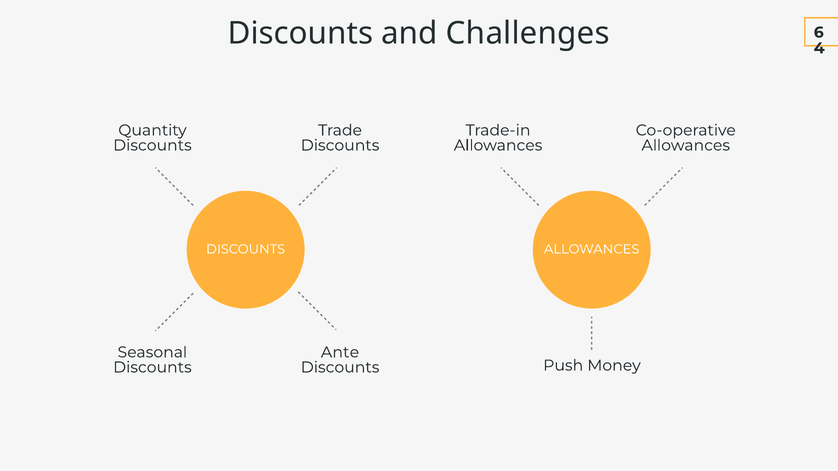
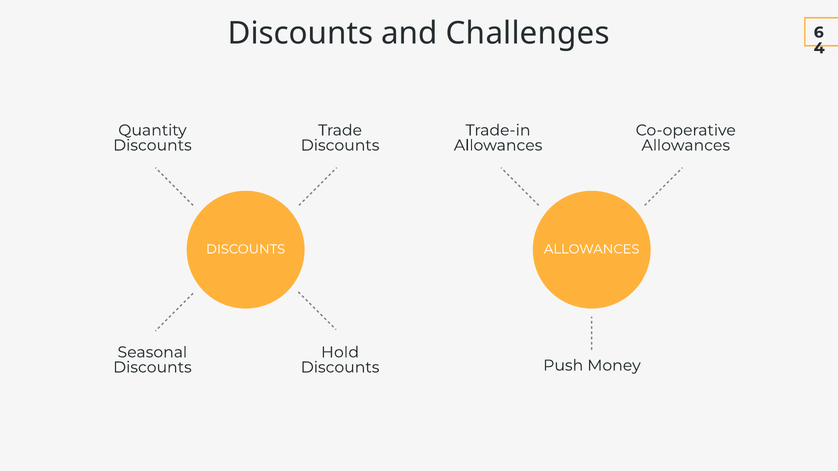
Ante: Ante -> Hold (340, 353)
